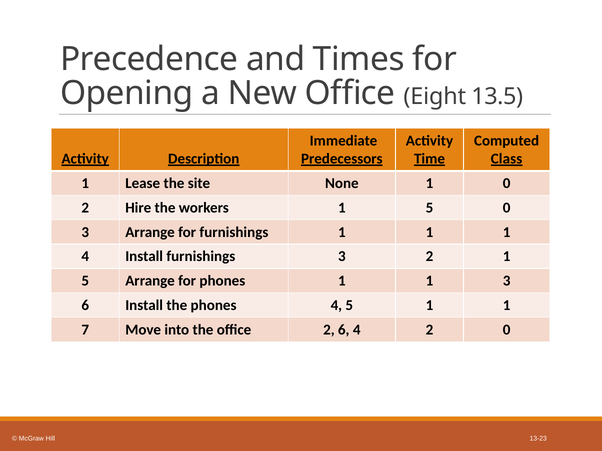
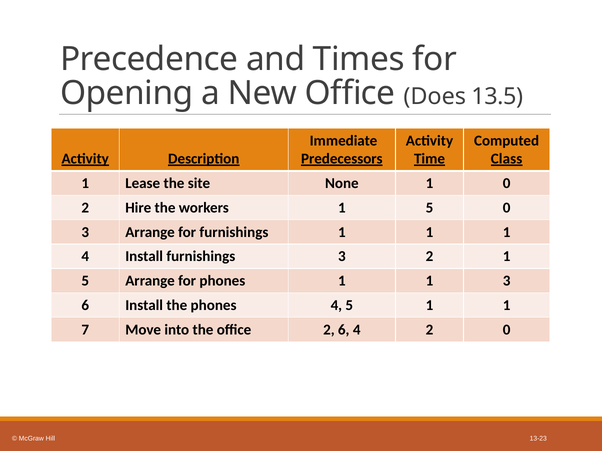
Eight: Eight -> Does (435, 97)
